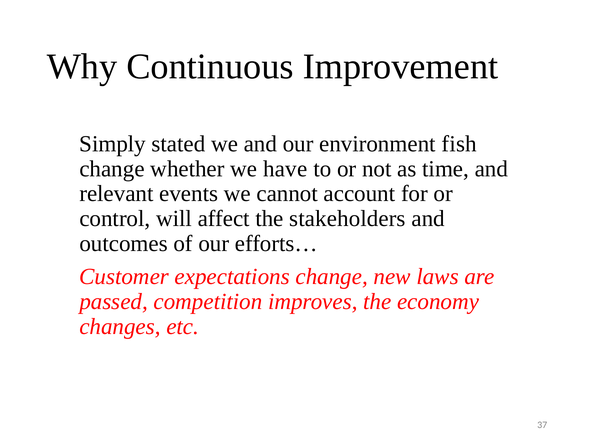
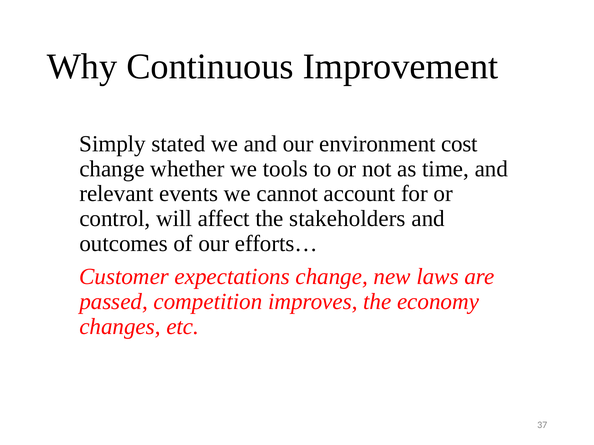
fish: fish -> cost (459, 144)
have: have -> tools (285, 169)
